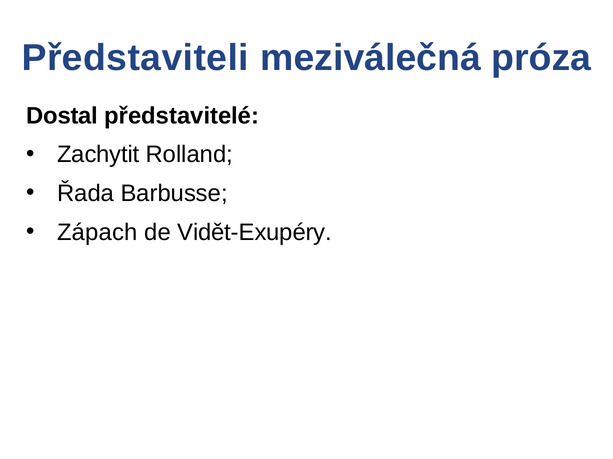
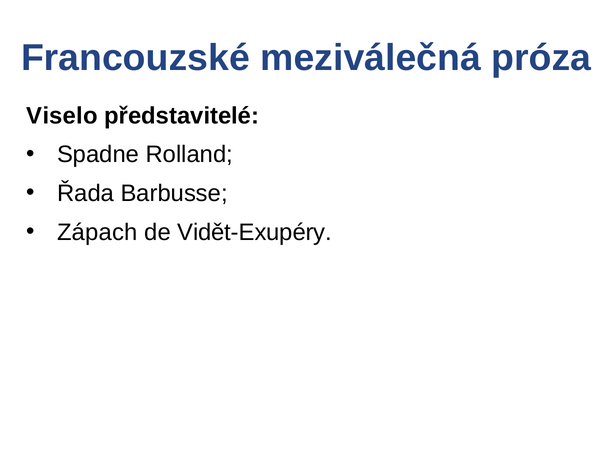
Představiteli: Představiteli -> Francouzské (135, 58)
Dostal: Dostal -> Viselo (62, 116)
Zachytit: Zachytit -> Spadne (98, 155)
